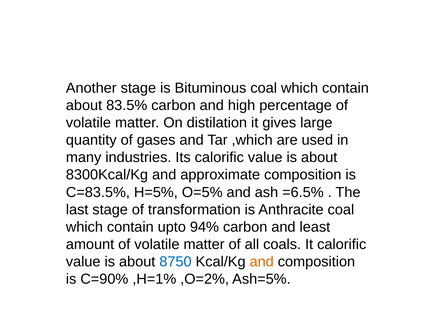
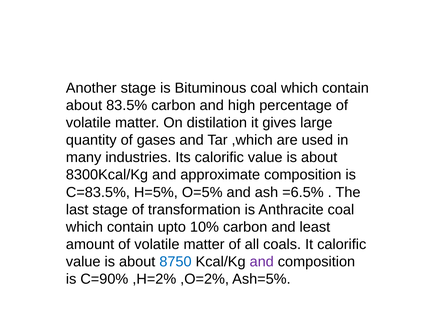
94%: 94% -> 10% (204, 227)
and colour: orange -> purple (262, 262)
,H=1%: ,H=1% -> ,H=2% (154, 279)
